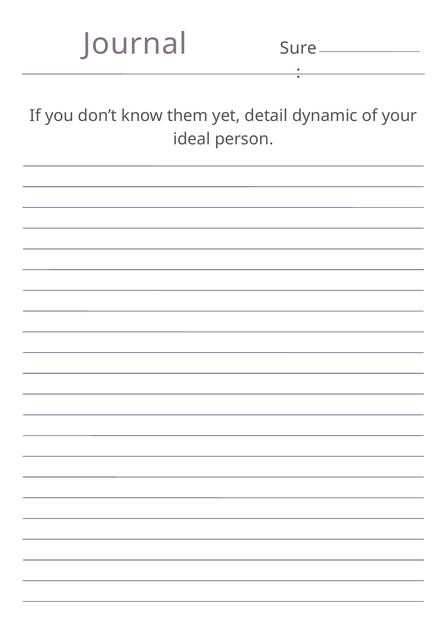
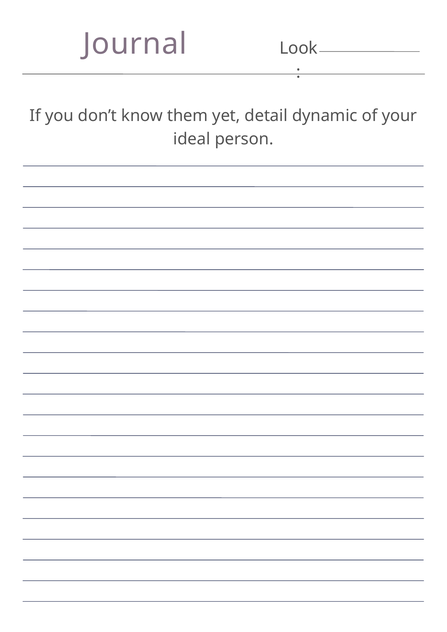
Sure: Sure -> Look (299, 48)
